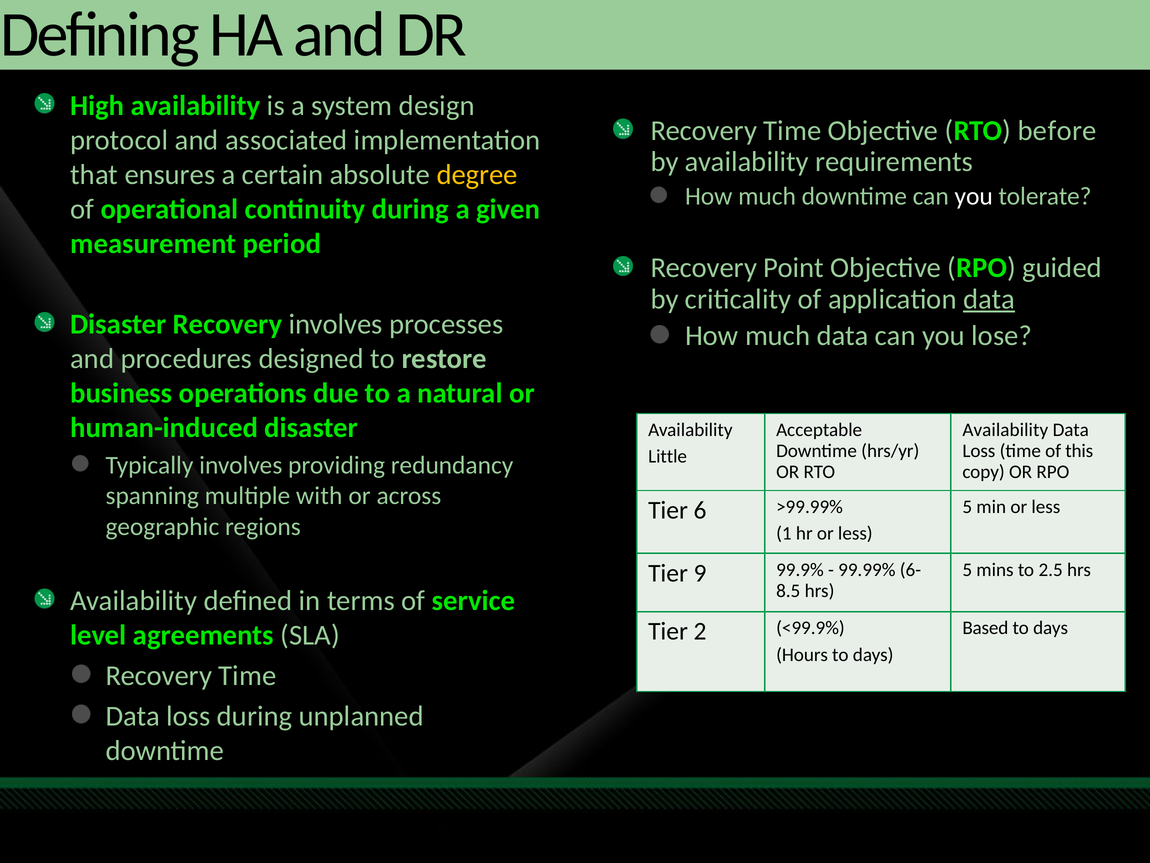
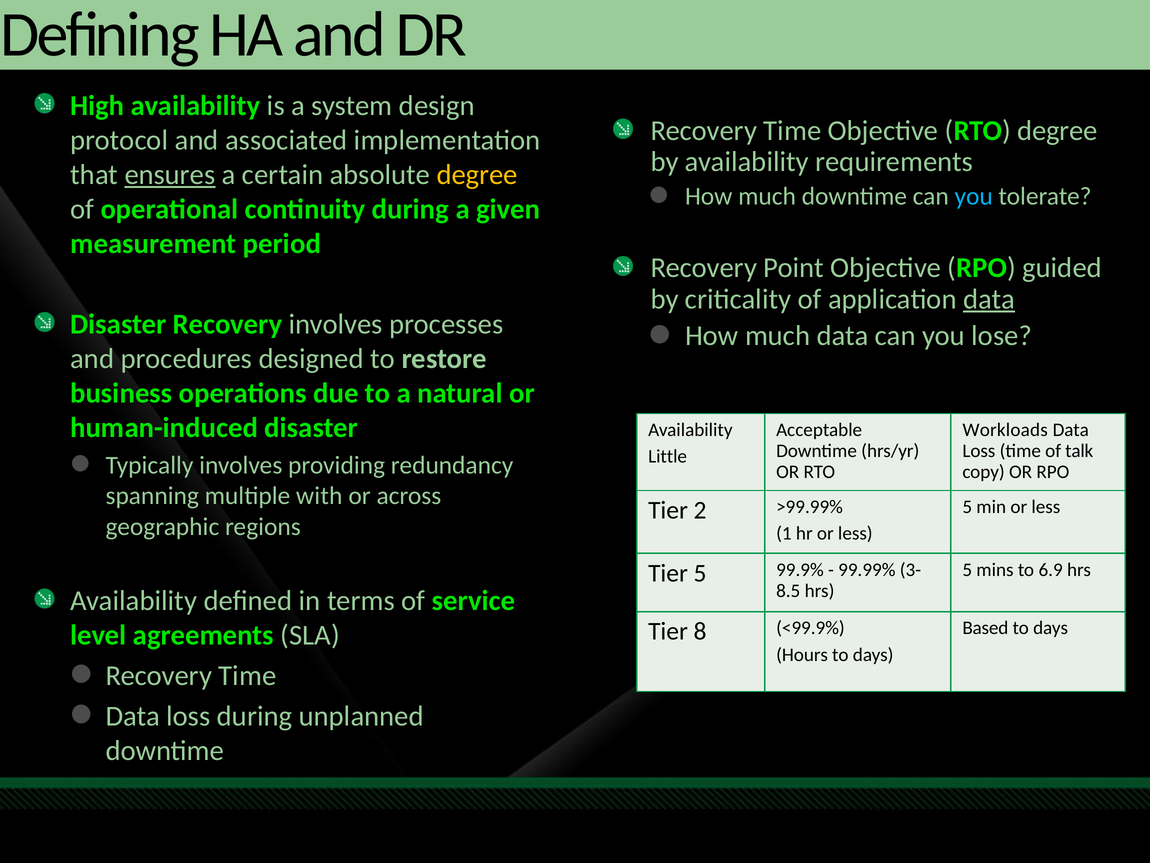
RTO before: before -> degree (1057, 131)
ensures underline: none -> present (170, 175)
you colour: white -> light blue (974, 196)
Availability: Availability -> Workloads (1005, 430)
this: this -> talk (1079, 451)
6: 6 -> 2 (700, 510)
2.5: 2.5 -> 6.9 (1051, 569)
Tier 9: 9 -> 5 (700, 573)
6-: 6- -> 3- (910, 569)
2: 2 -> 8 (700, 631)
